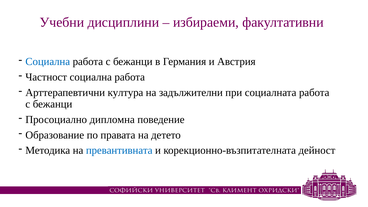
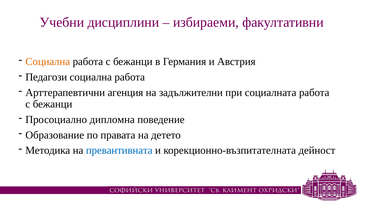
Социална colour: blue -> orange (48, 62)
Частност: Частност -> Педагози (46, 77)
култура: култура -> агенция (125, 93)
